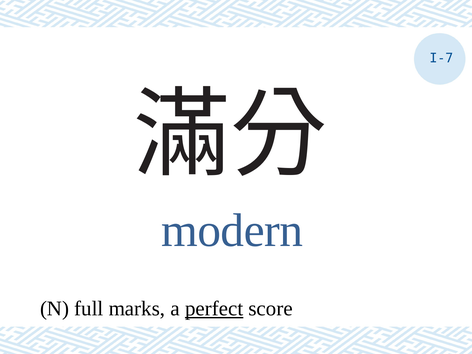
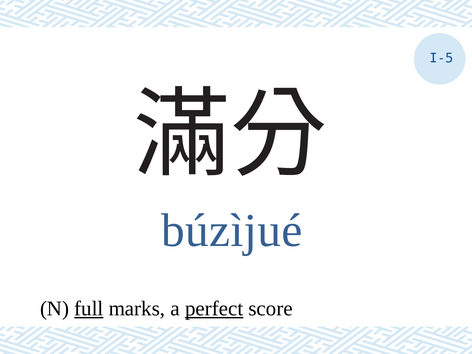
I-7: I-7 -> I-5 (441, 58)
modern: modern -> búzìjué (232, 231)
full underline: none -> present (89, 309)
